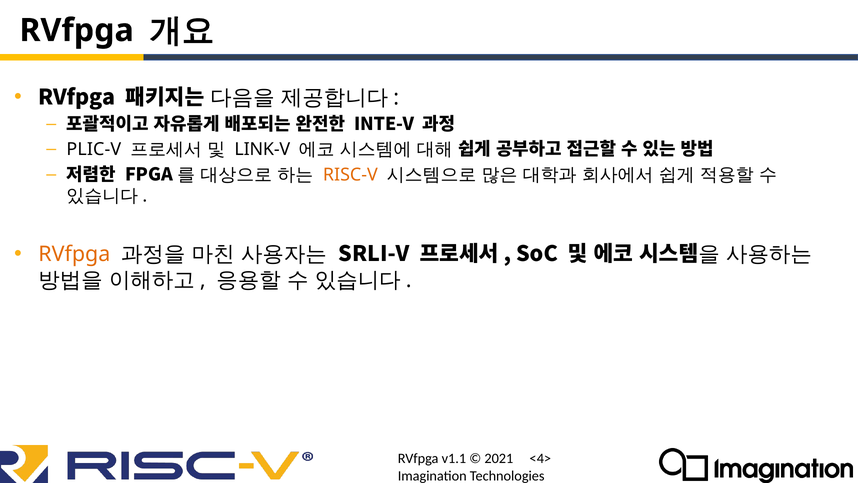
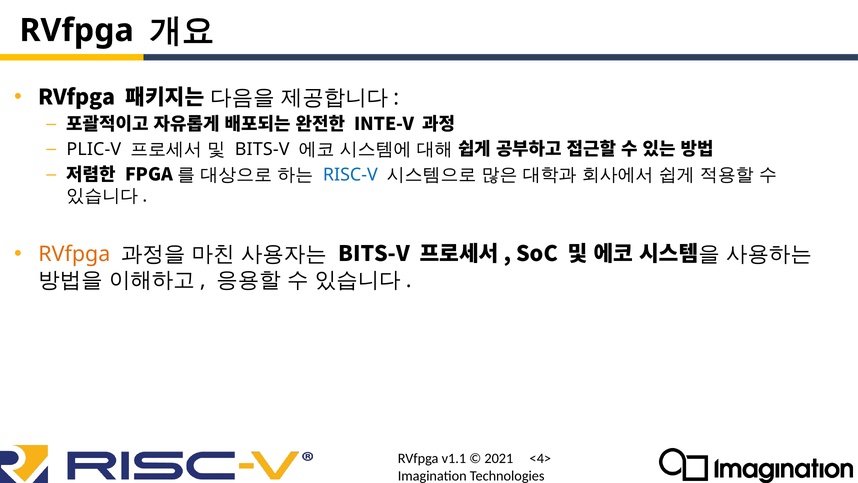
LINK-V: LINK-V -> BITS-V (262, 149)
RISC-V colour: orange -> blue (350, 174)
SRLI-V: SRLI-V -> BITS-V (374, 254)
